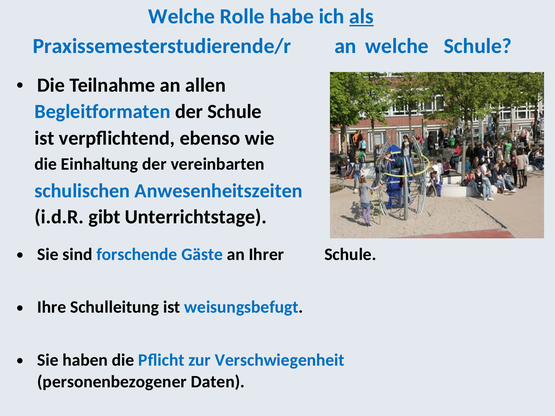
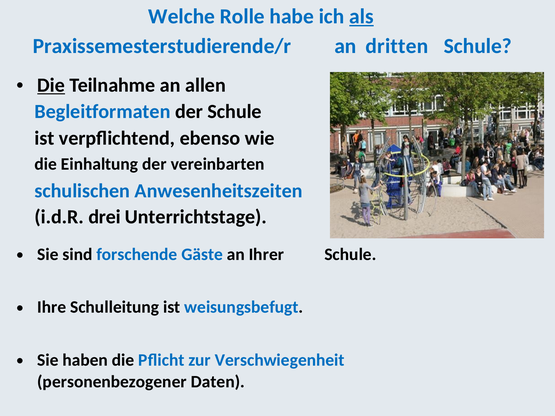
an welche: welche -> dritten (397, 46)
Die underline: none -> present (51, 85)
gibt: gibt -> drei (105, 217)
